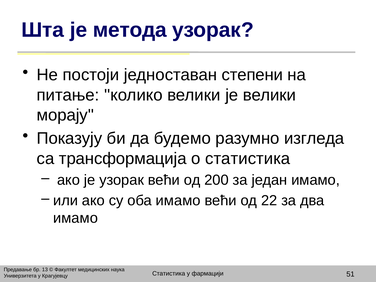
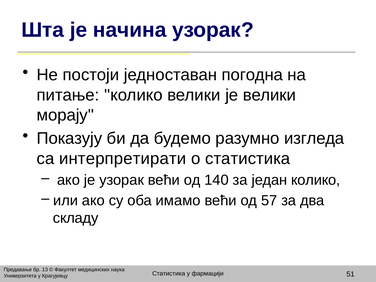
метода: метода -> начина (130, 30)
степени: степени -> погодна (252, 75)
трансформација: трансформација -> интерпретирати (123, 159)
200: 200 -> 140 (217, 180)
један имамо: имамо -> колико (316, 180)
22: 22 -> 57 (269, 201)
имамо: имамо -> складу (76, 218)
